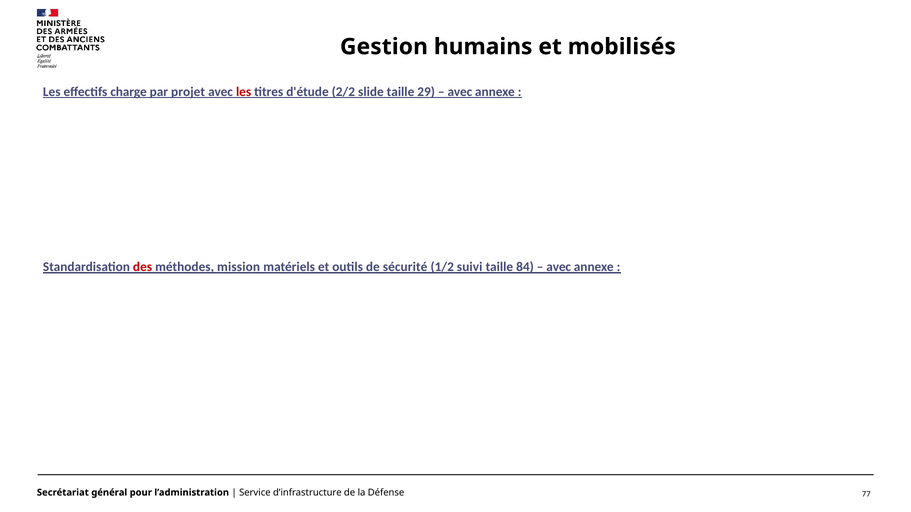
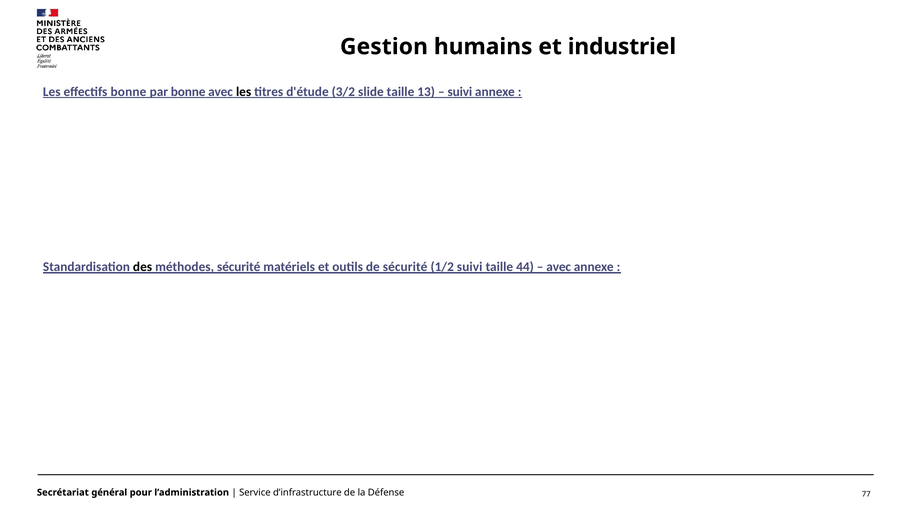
mobilisés: mobilisés -> industriel (622, 47)
effectifs charge: charge -> bonne (128, 92)
par projet: projet -> bonne (188, 92)
les colour: red -> black (244, 92)
2/2: 2/2 -> 3/2 (343, 92)
29: 29 -> 13 (426, 92)
avec: avec -> suivi (460, 92)
des colour: red -> black (143, 267)
méthodes mission: mission -> sécurité (239, 267)
84: 84 -> 44 (525, 267)
